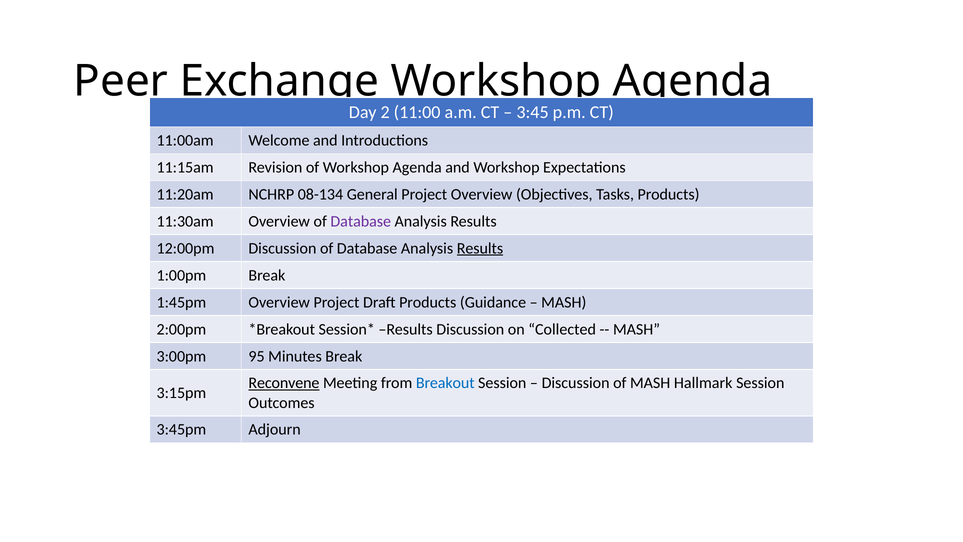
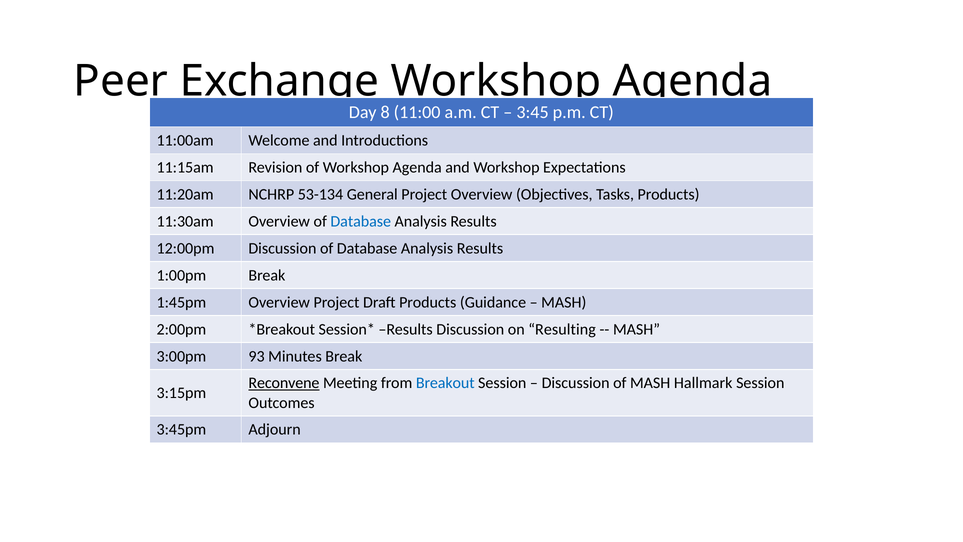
2: 2 -> 8 (385, 112)
08-134: 08-134 -> 53-134 (320, 194)
Database colour: purple -> blue (361, 221)
Results underline: present -> none (480, 248)
Collected: Collected -> Resulting (562, 329)
95: 95 -> 93 (257, 356)
